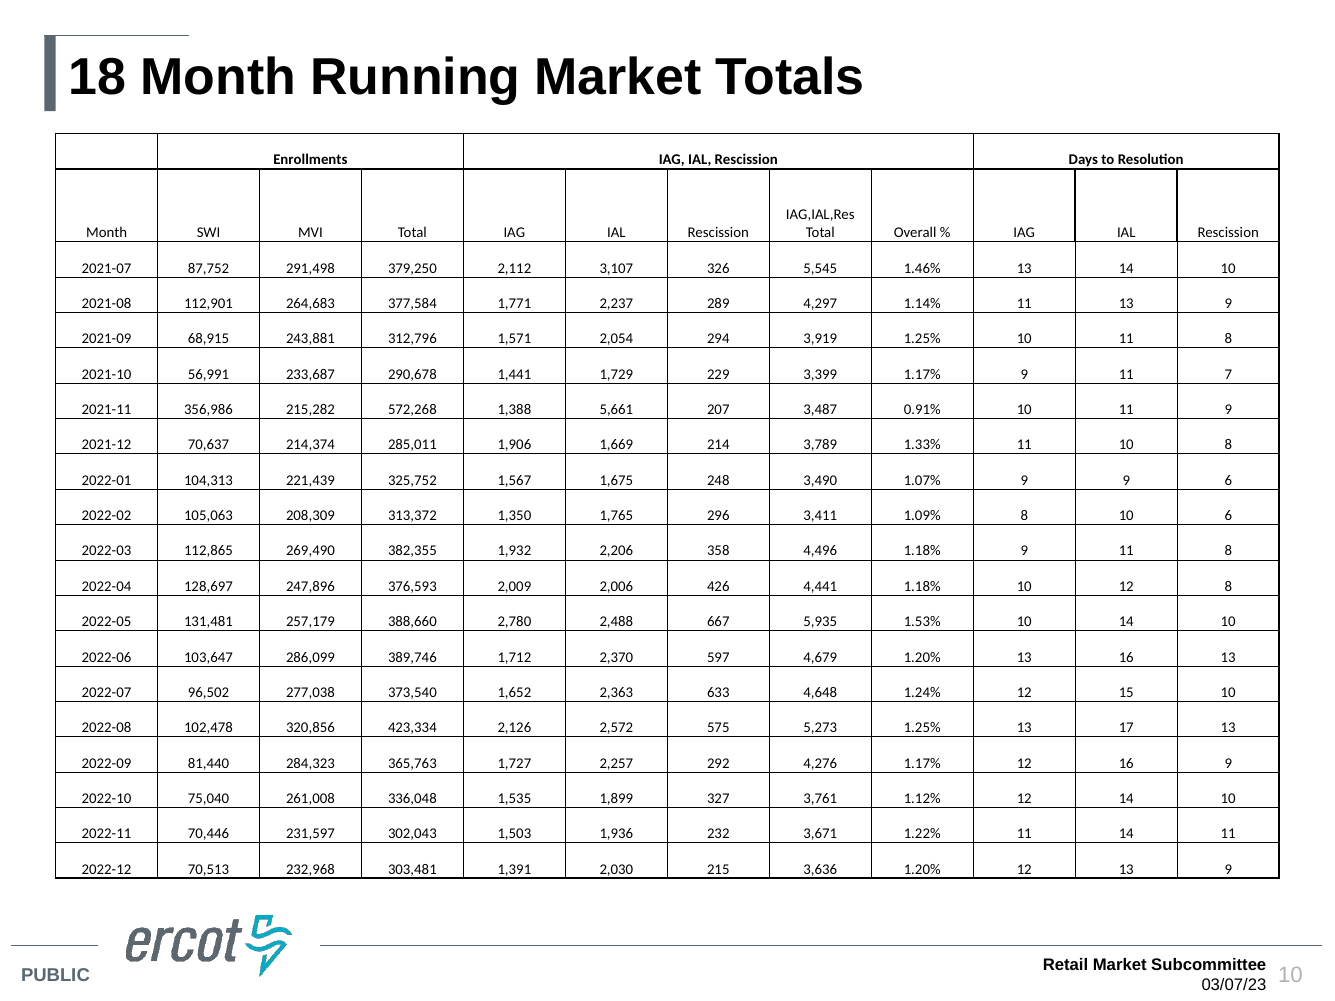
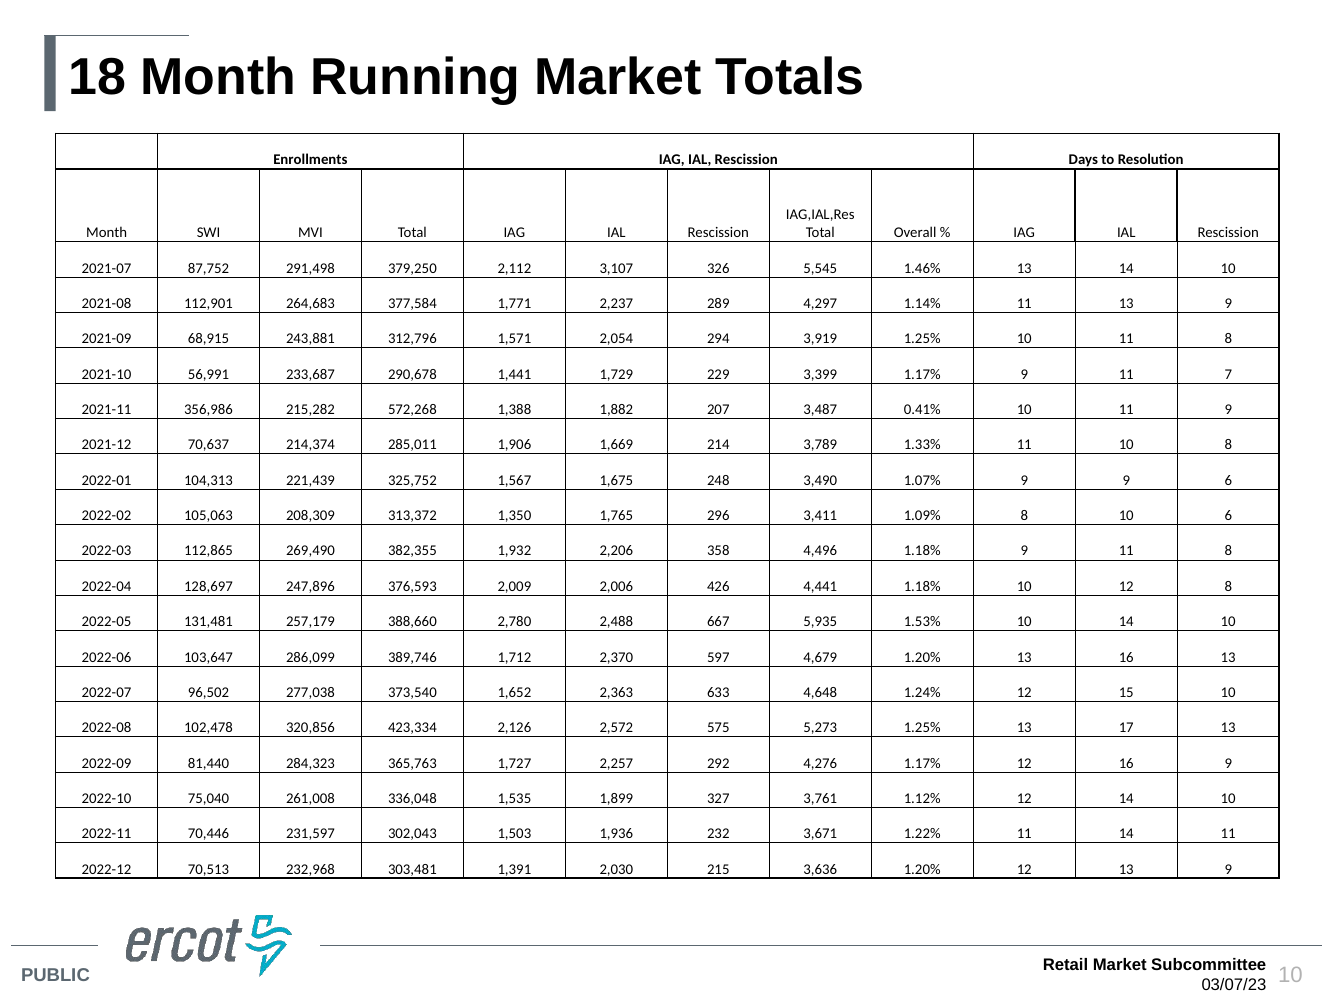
5,661: 5,661 -> 1,882 (616, 410)
0.91%: 0.91% -> 0.41% (922, 410)
